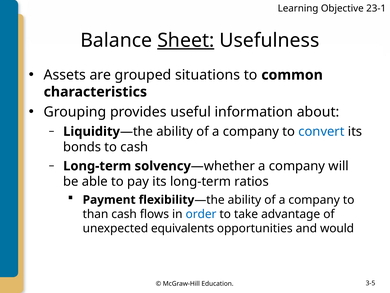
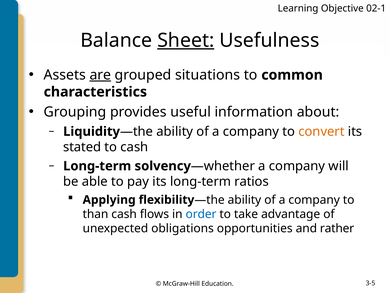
23-1: 23-1 -> 02-1 (376, 8)
are underline: none -> present (100, 75)
convert colour: blue -> orange (321, 131)
bonds: bonds -> stated (82, 147)
Payment: Payment -> Applying (109, 199)
equivalents: equivalents -> obligations (183, 228)
would: would -> rather (337, 228)
